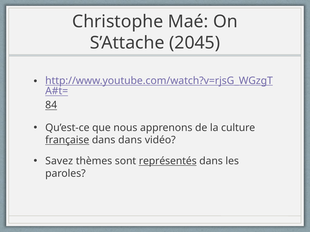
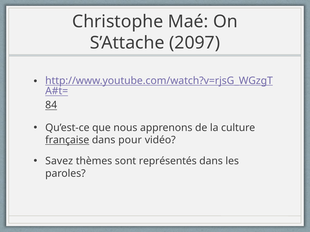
2045: 2045 -> 2097 (195, 43)
dans dans: dans -> pour (130, 140)
représentés underline: present -> none (168, 161)
